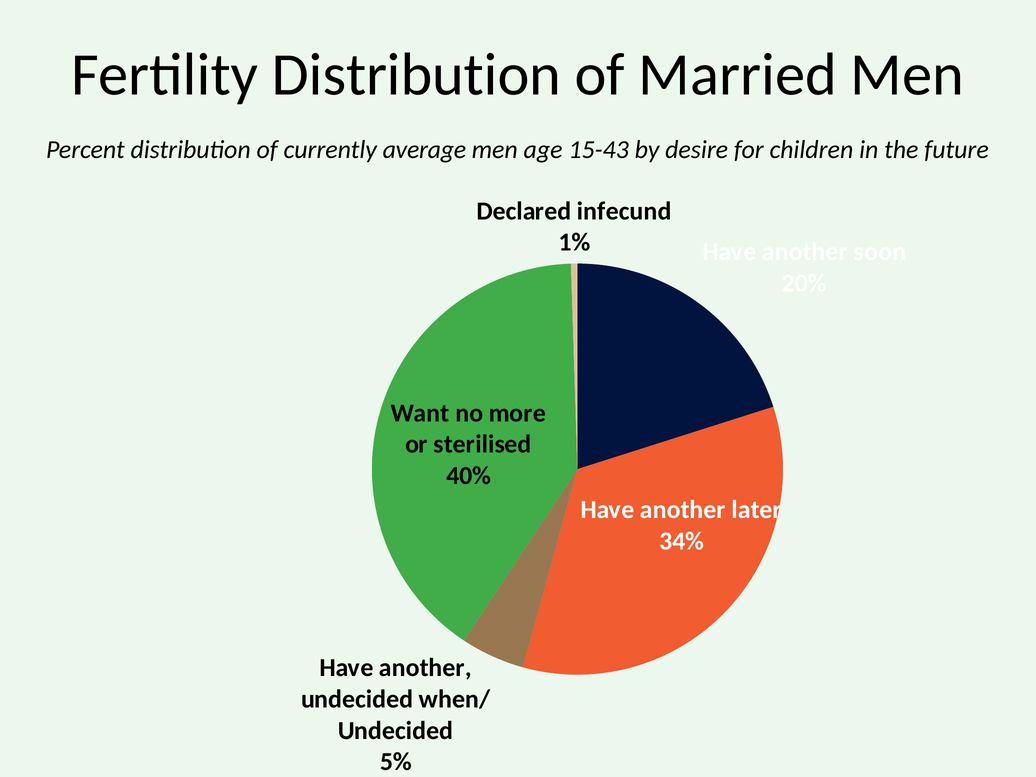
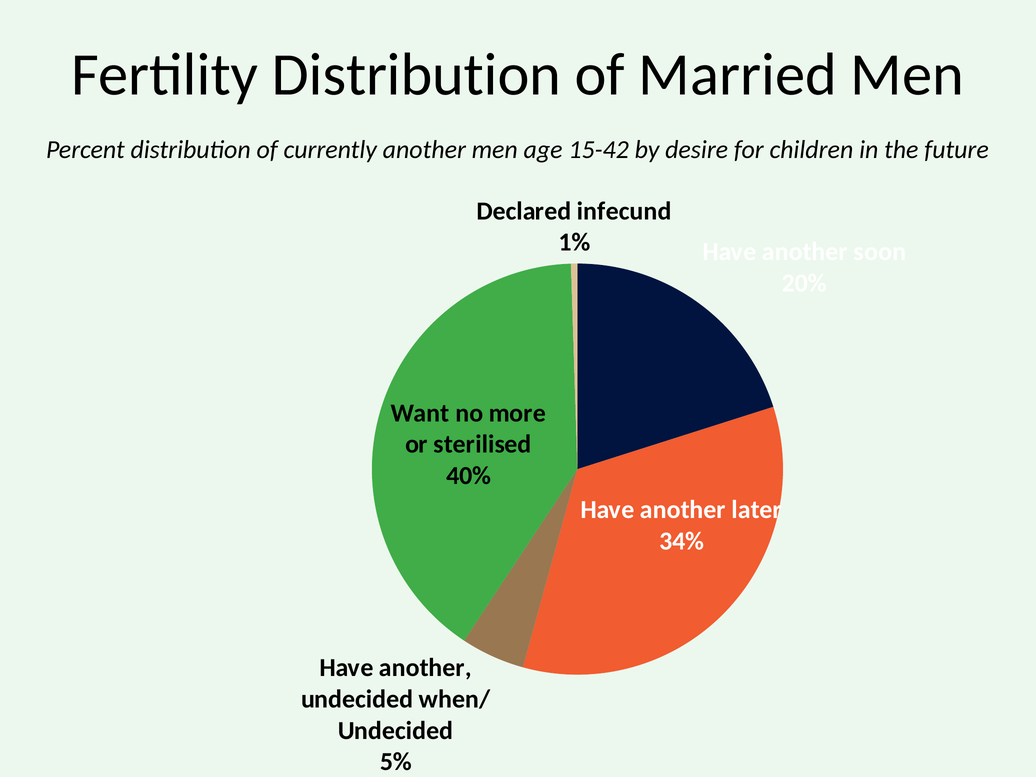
currently average: average -> another (424, 150)
15-43: 15-43 -> 15-42 (599, 150)
